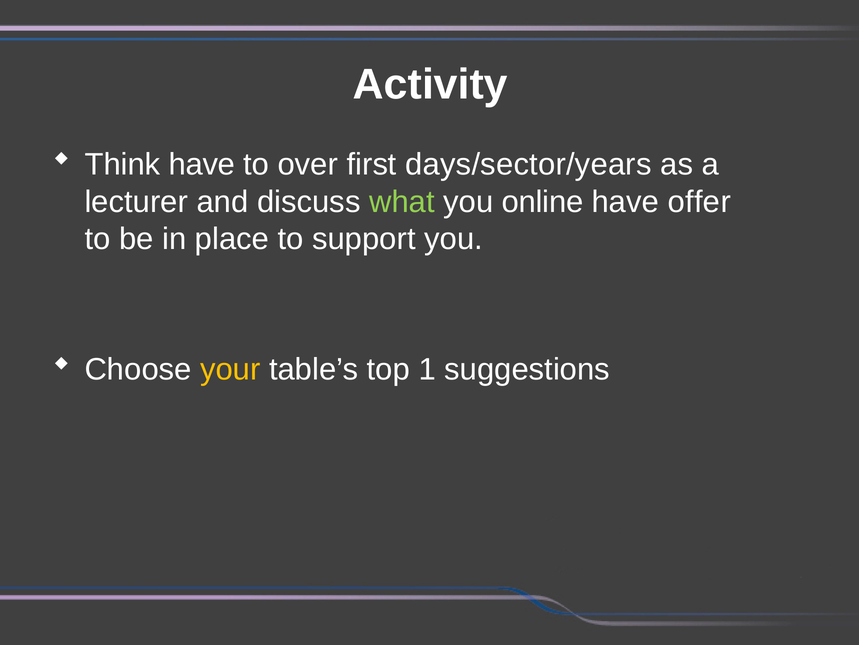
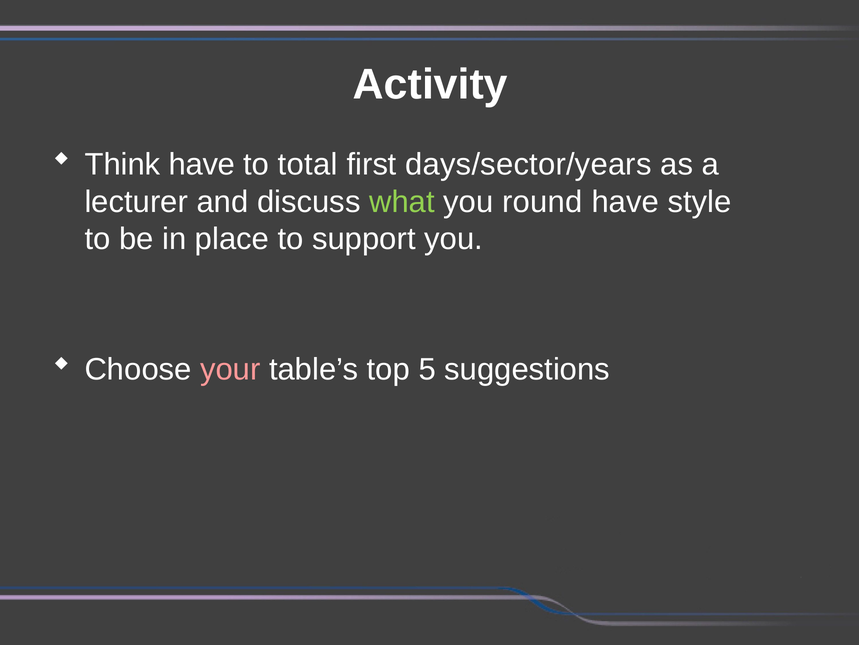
over: over -> total (308, 164)
online: online -> round (542, 202)
offer: offer -> style (699, 202)
your colour: yellow -> pink (230, 369)
1: 1 -> 5 (427, 369)
